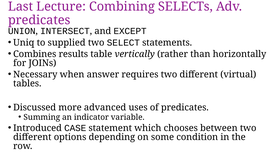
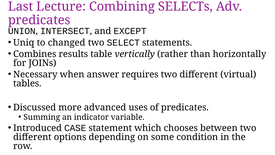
supplied: supplied -> changed (67, 42)
